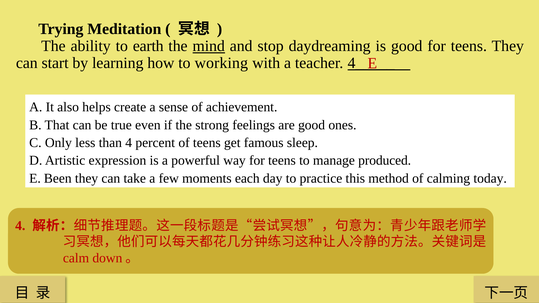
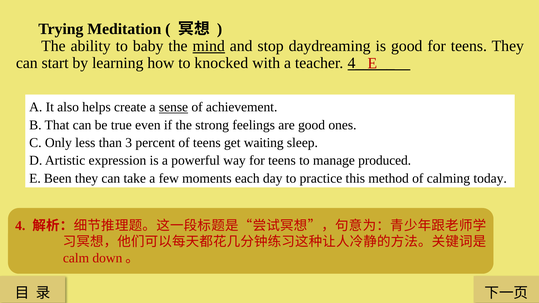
earth: earth -> baby (148, 46)
working: working -> knocked (221, 63)
sense underline: none -> present (173, 107)
than 4: 4 -> 3 (129, 143)
famous: famous -> waiting (264, 143)
